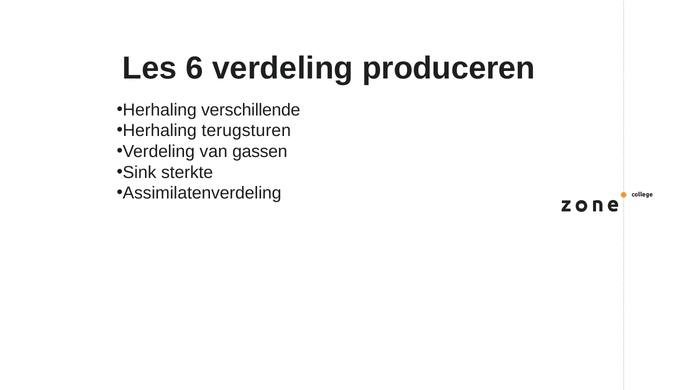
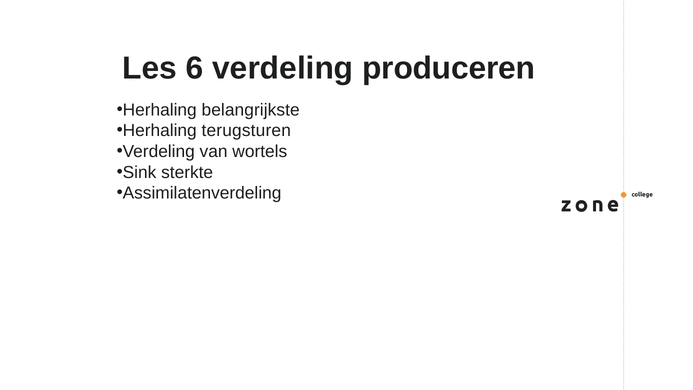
verschillende: verschillende -> belangrijkste (251, 110)
gassen: gassen -> wortels (260, 151)
